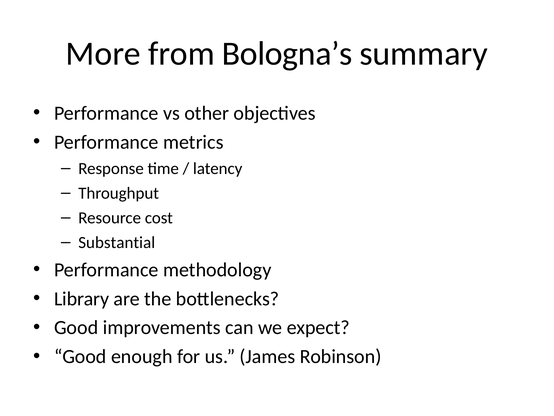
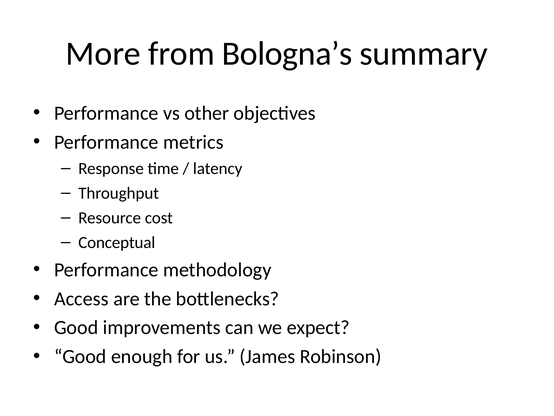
Substantial: Substantial -> Conceptual (117, 242)
Library: Library -> Access (81, 298)
